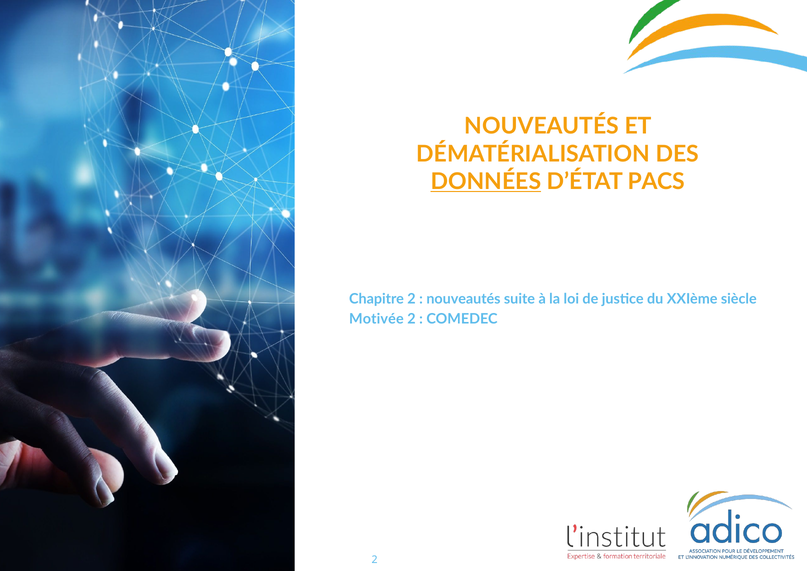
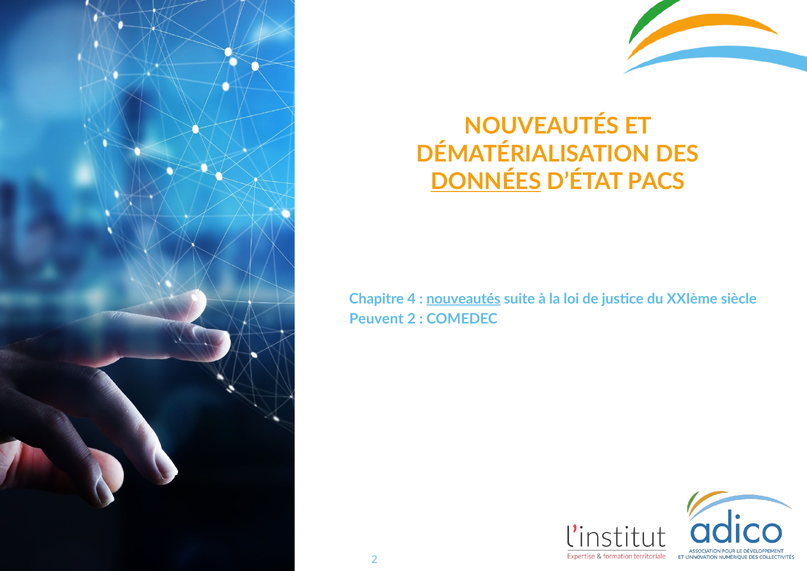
Chapitre 2: 2 -> 4 (411, 299)
nouveautés underline: none -> present (463, 299)
Motivée: Motivée -> Peuvent (376, 319)
